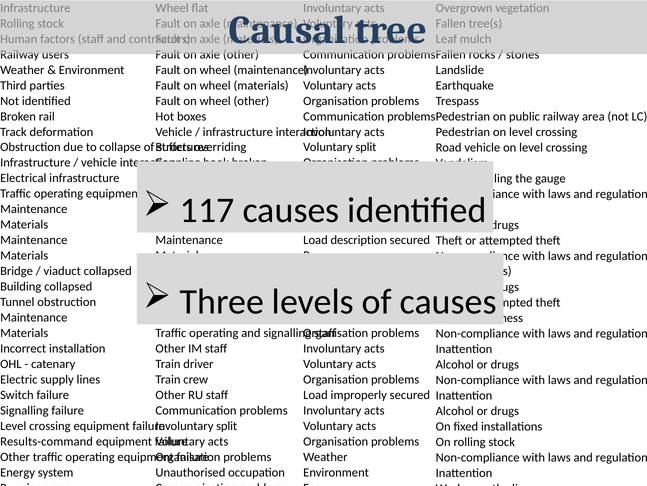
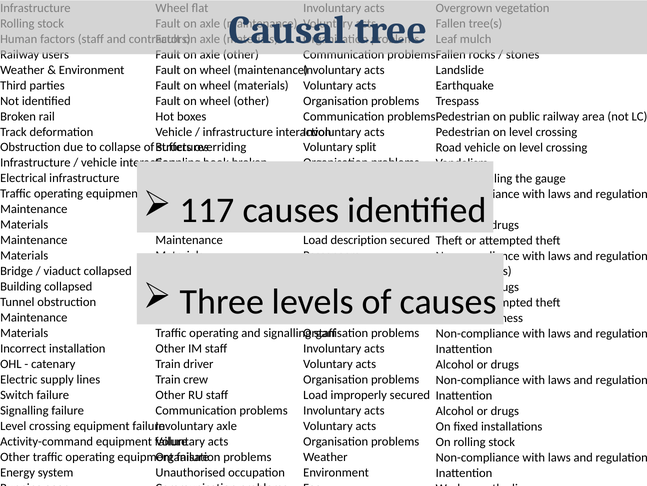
Involuntary split: split -> axle (227, 425)
Results-command: Results-command -> Activity-command (47, 441)
